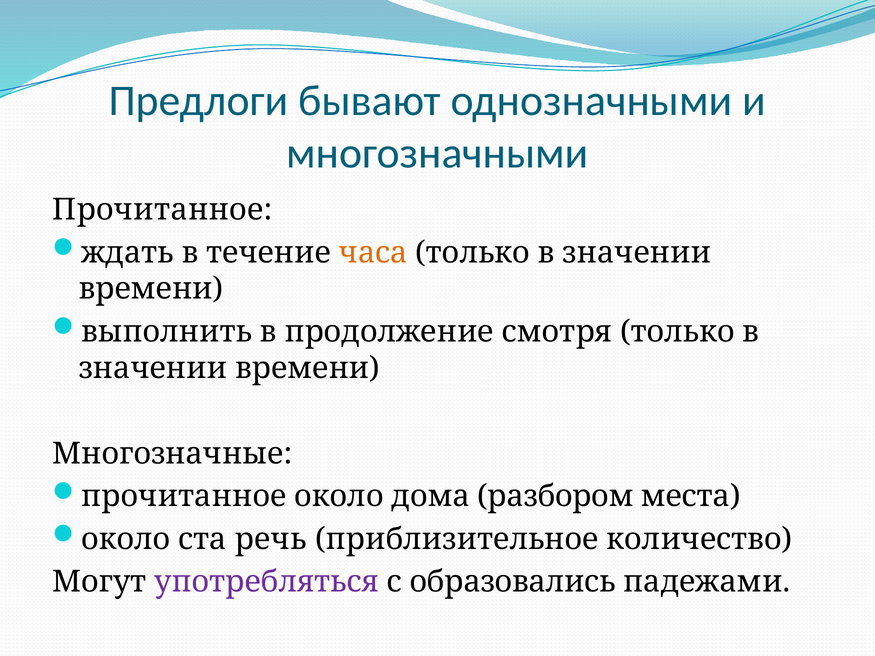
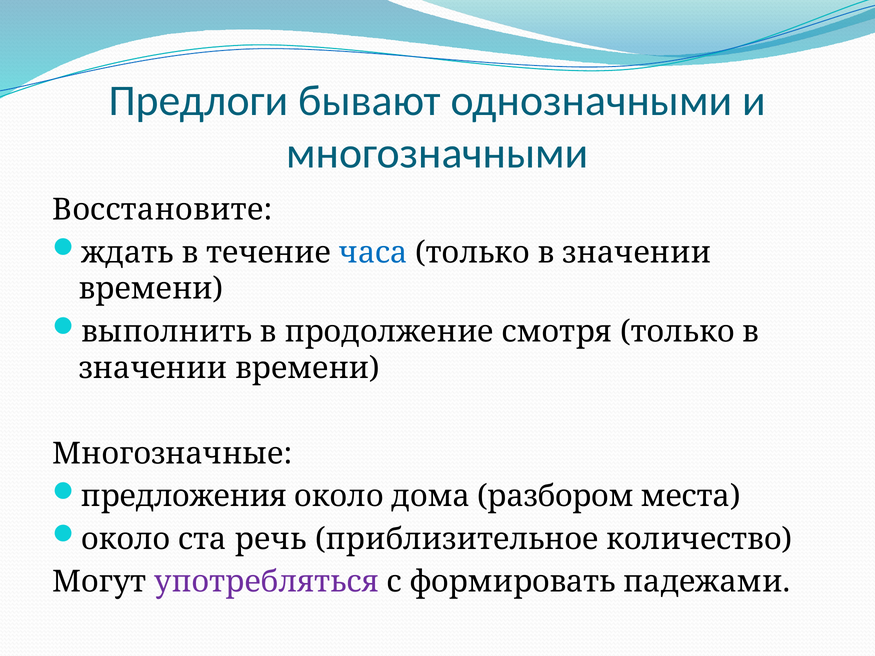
Прочитанное: Прочитанное -> Восстановите (162, 210)
часа colour: orange -> blue (373, 253)
прочитанное: прочитанное -> предложения (184, 497)
образовались: образовались -> формировать (513, 582)
